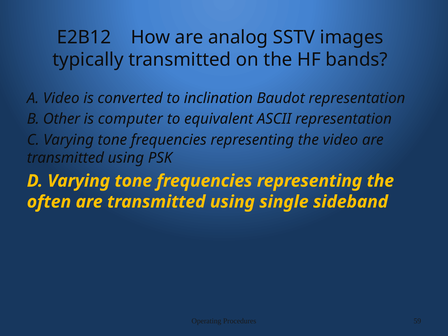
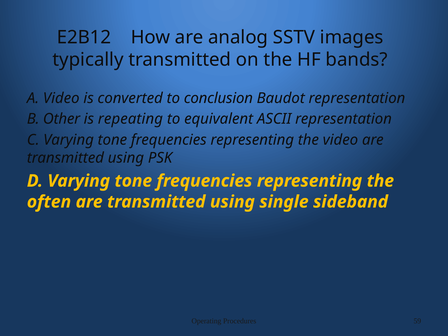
inclination: inclination -> conclusion (218, 98)
computer: computer -> repeating (130, 119)
